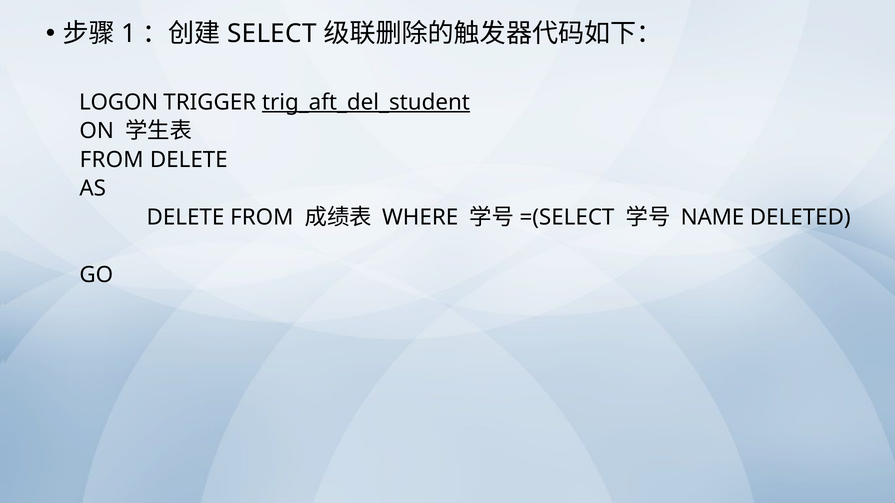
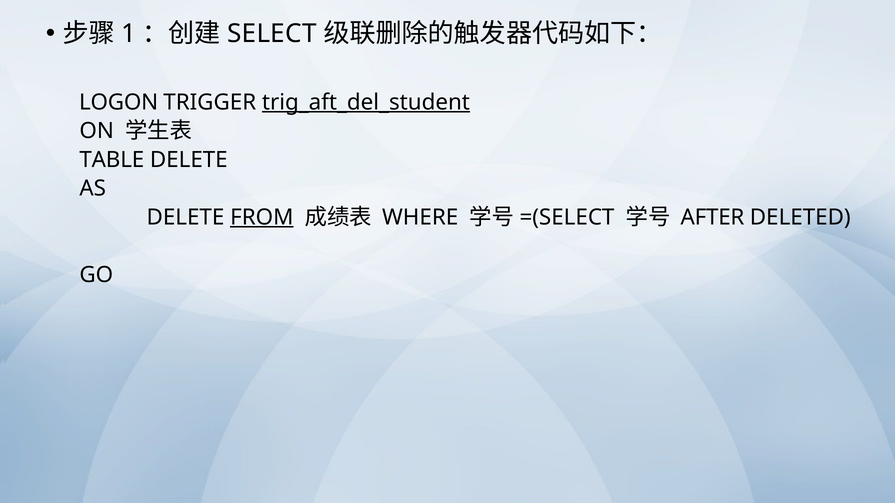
FROM: FROM -> TABLE (112, 160)
FROM underline: none -> present (262, 217)
NAME: NAME -> AFTER (712, 217)
